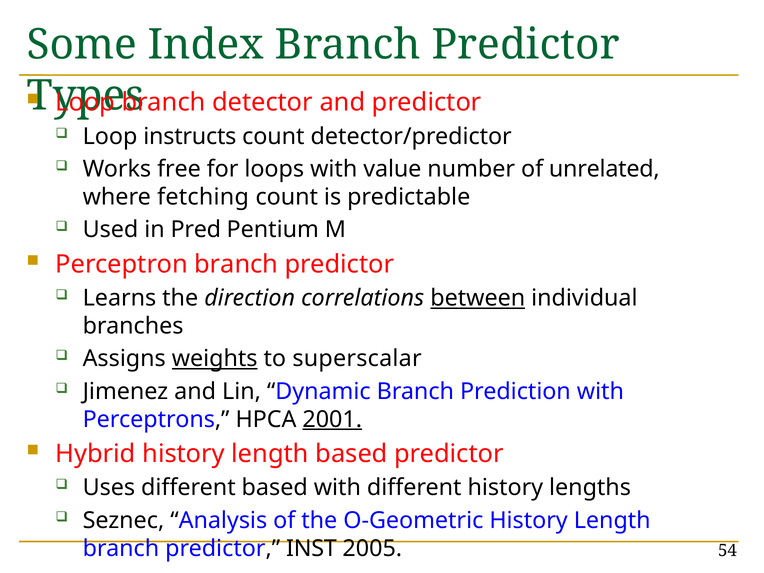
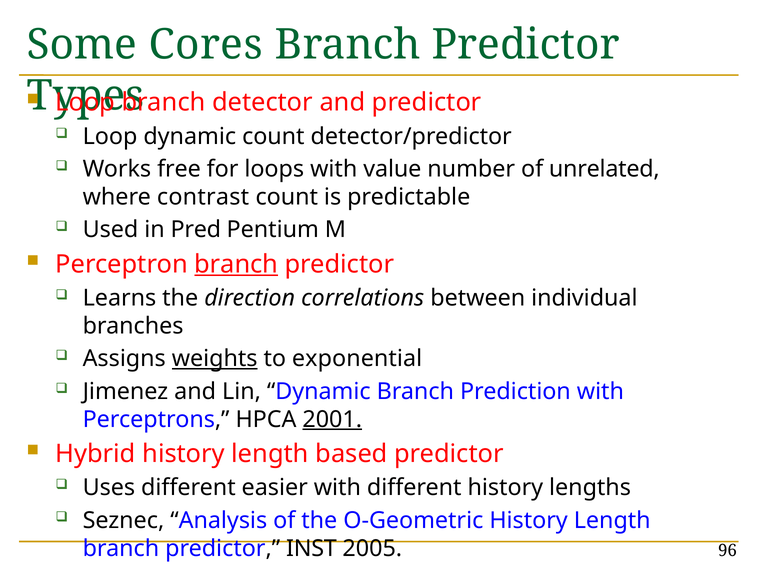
Index: Index -> Cores (206, 45)
Loop instructs: instructs -> dynamic (190, 136)
fetching: fetching -> contrast (203, 197)
branch underline: none -> present (236, 264)
between underline: present -> none (478, 298)
superscalar: superscalar -> exponential (357, 359)
different based: based -> easier (275, 488)
54: 54 -> 96 (727, 551)
